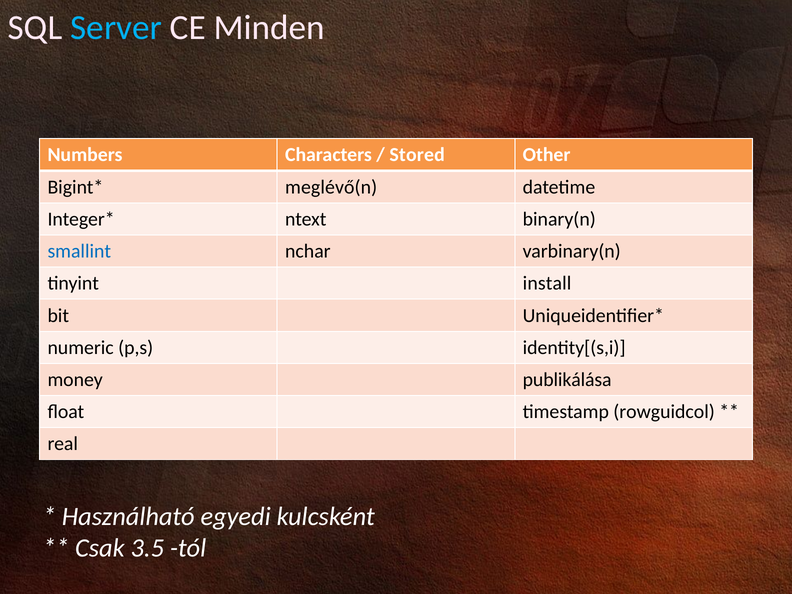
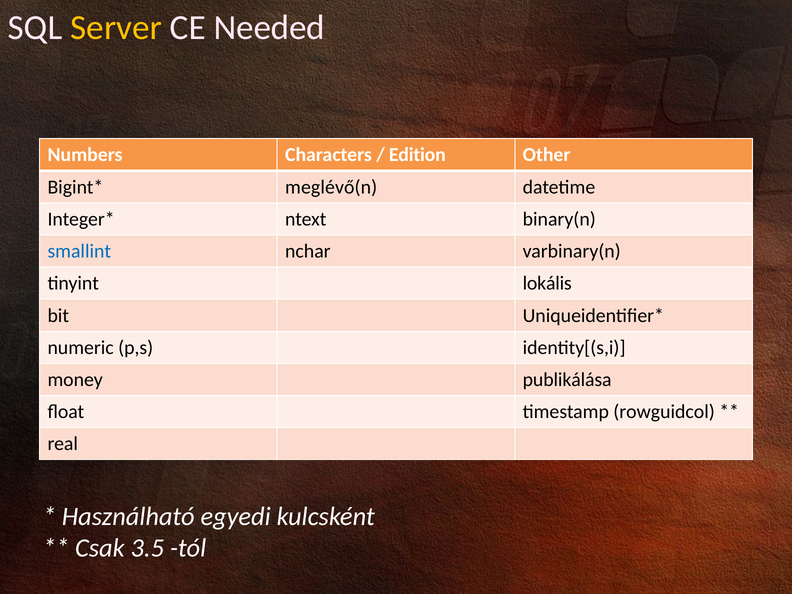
Server colour: light blue -> yellow (116, 27)
Minden: Minden -> Needed (269, 27)
Stored: Stored -> Edition (417, 155)
install: install -> lokális (547, 283)
